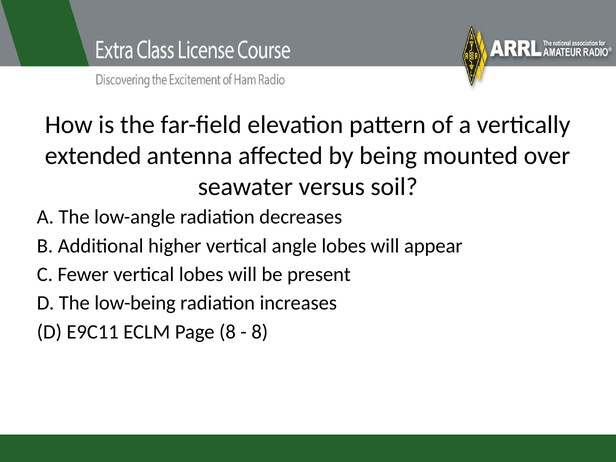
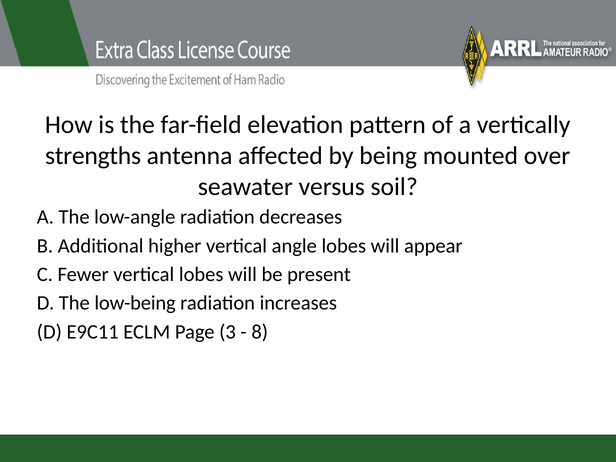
extended: extended -> strengths (93, 156)
Page 8: 8 -> 3 (228, 332)
